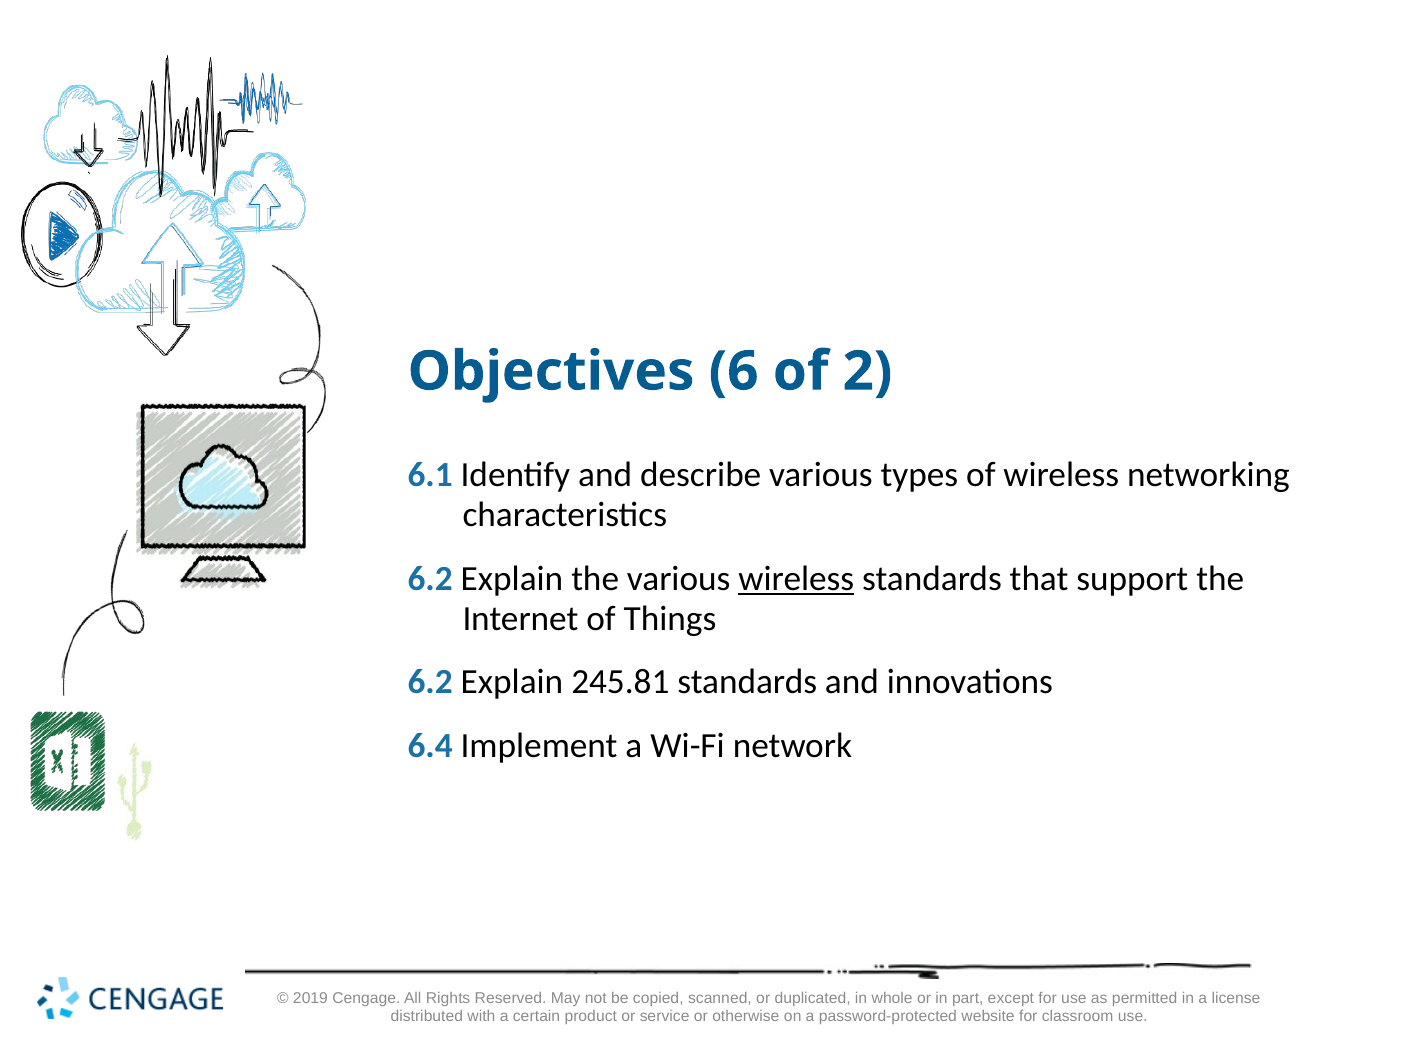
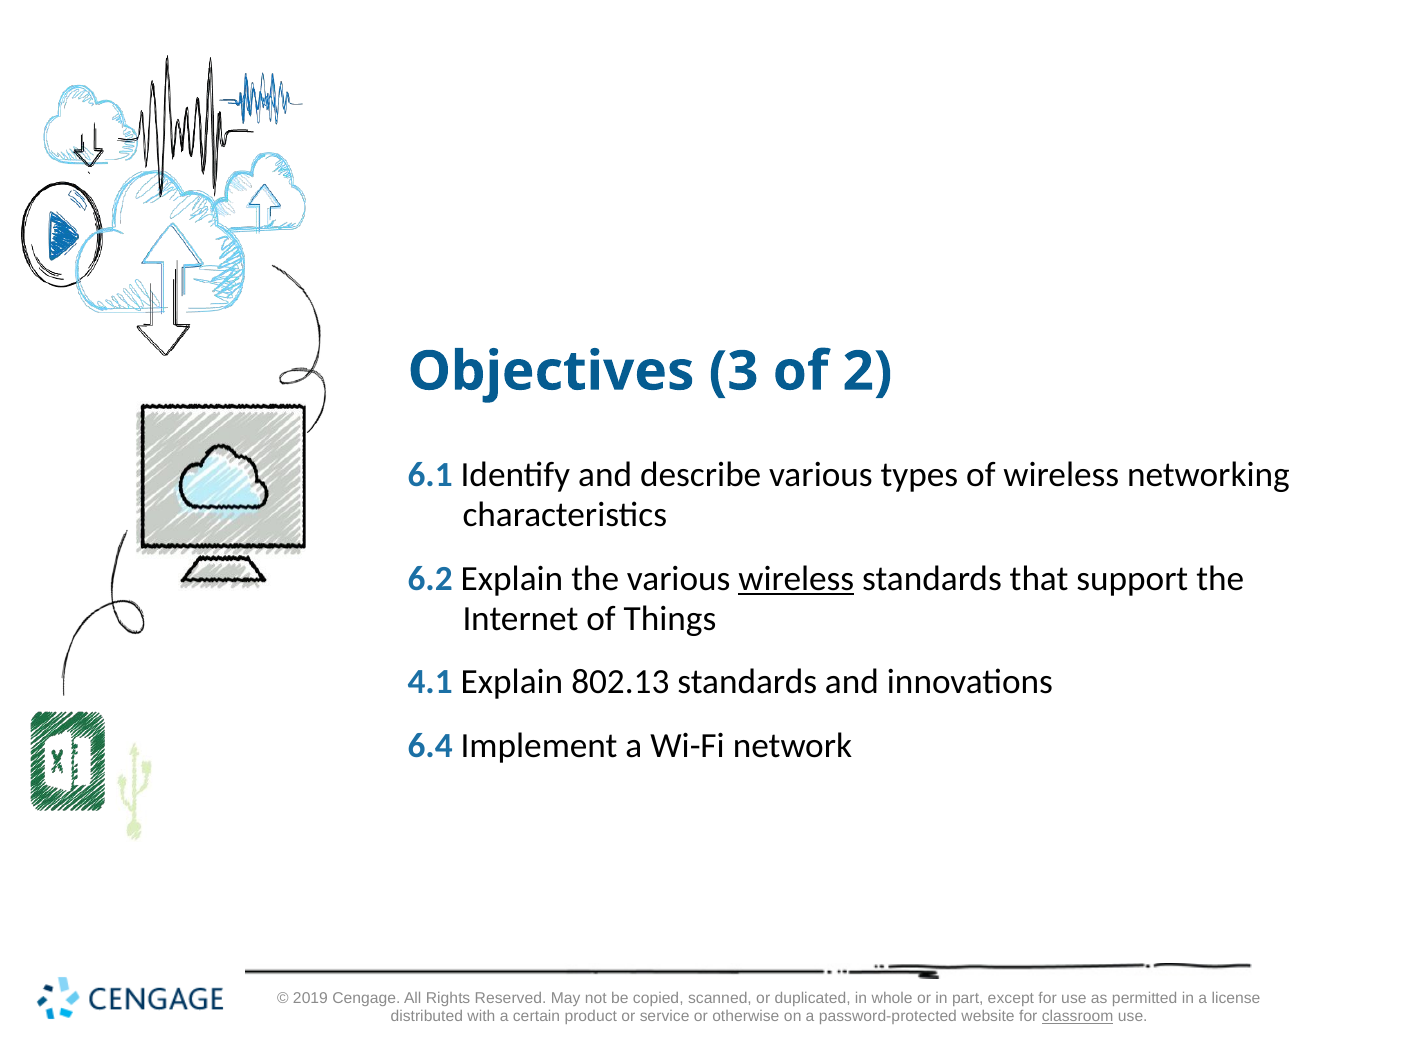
6: 6 -> 3 (734, 372)
6.2: 6.2 -> 4.1 (430, 682)
245.81: 245.81 -> 802.13 (620, 682)
classroom underline: none -> present (1078, 1017)
